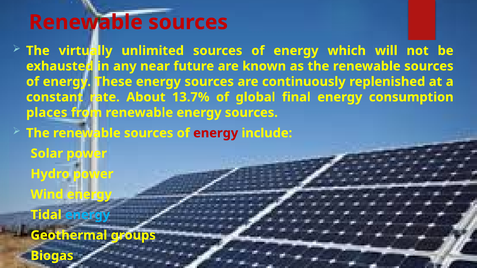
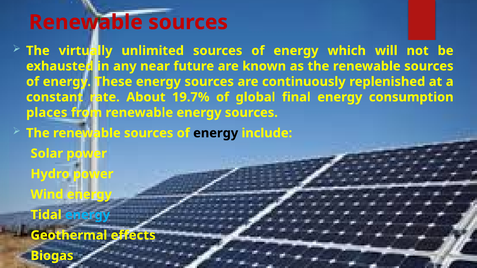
13.7%: 13.7% -> 19.7% (191, 97)
energy colour: red -> black (216, 133)
groups: groups -> effects (133, 236)
